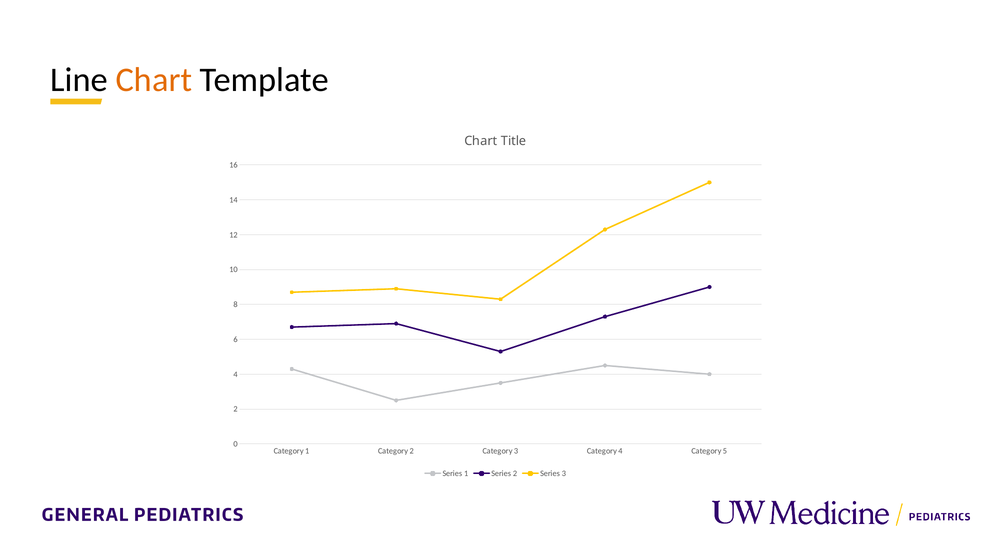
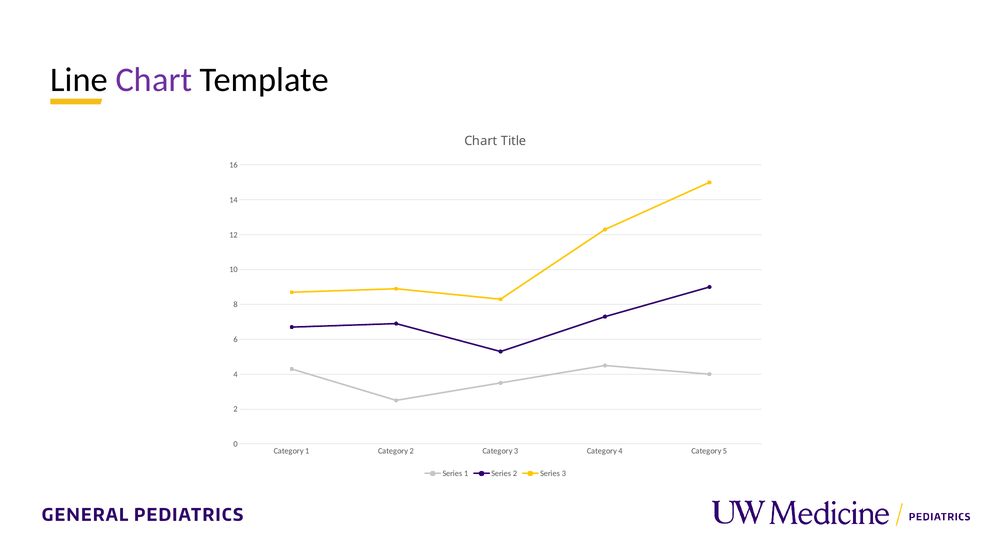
Chart colour: orange -> purple (154, 80)
